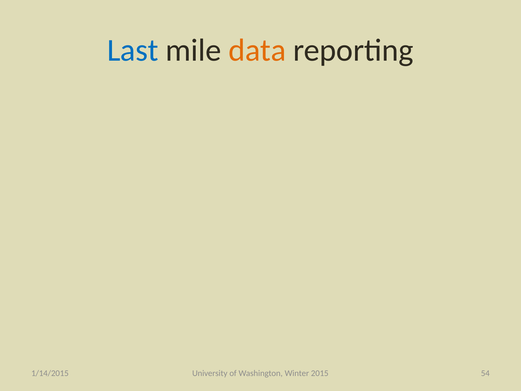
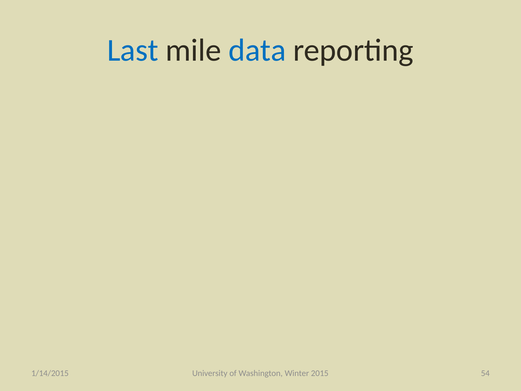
data colour: orange -> blue (257, 50)
